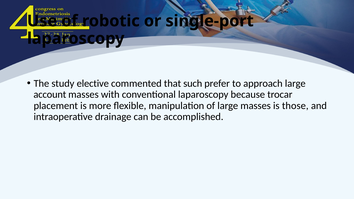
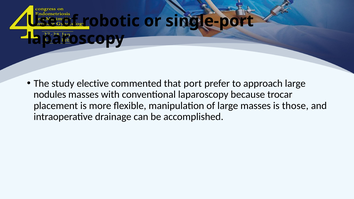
such: such -> port (193, 83)
account: account -> nodules (50, 95)
